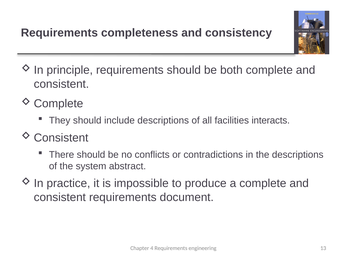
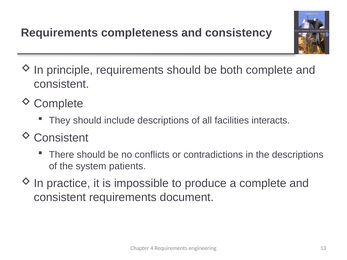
abstract: abstract -> patients (127, 166)
